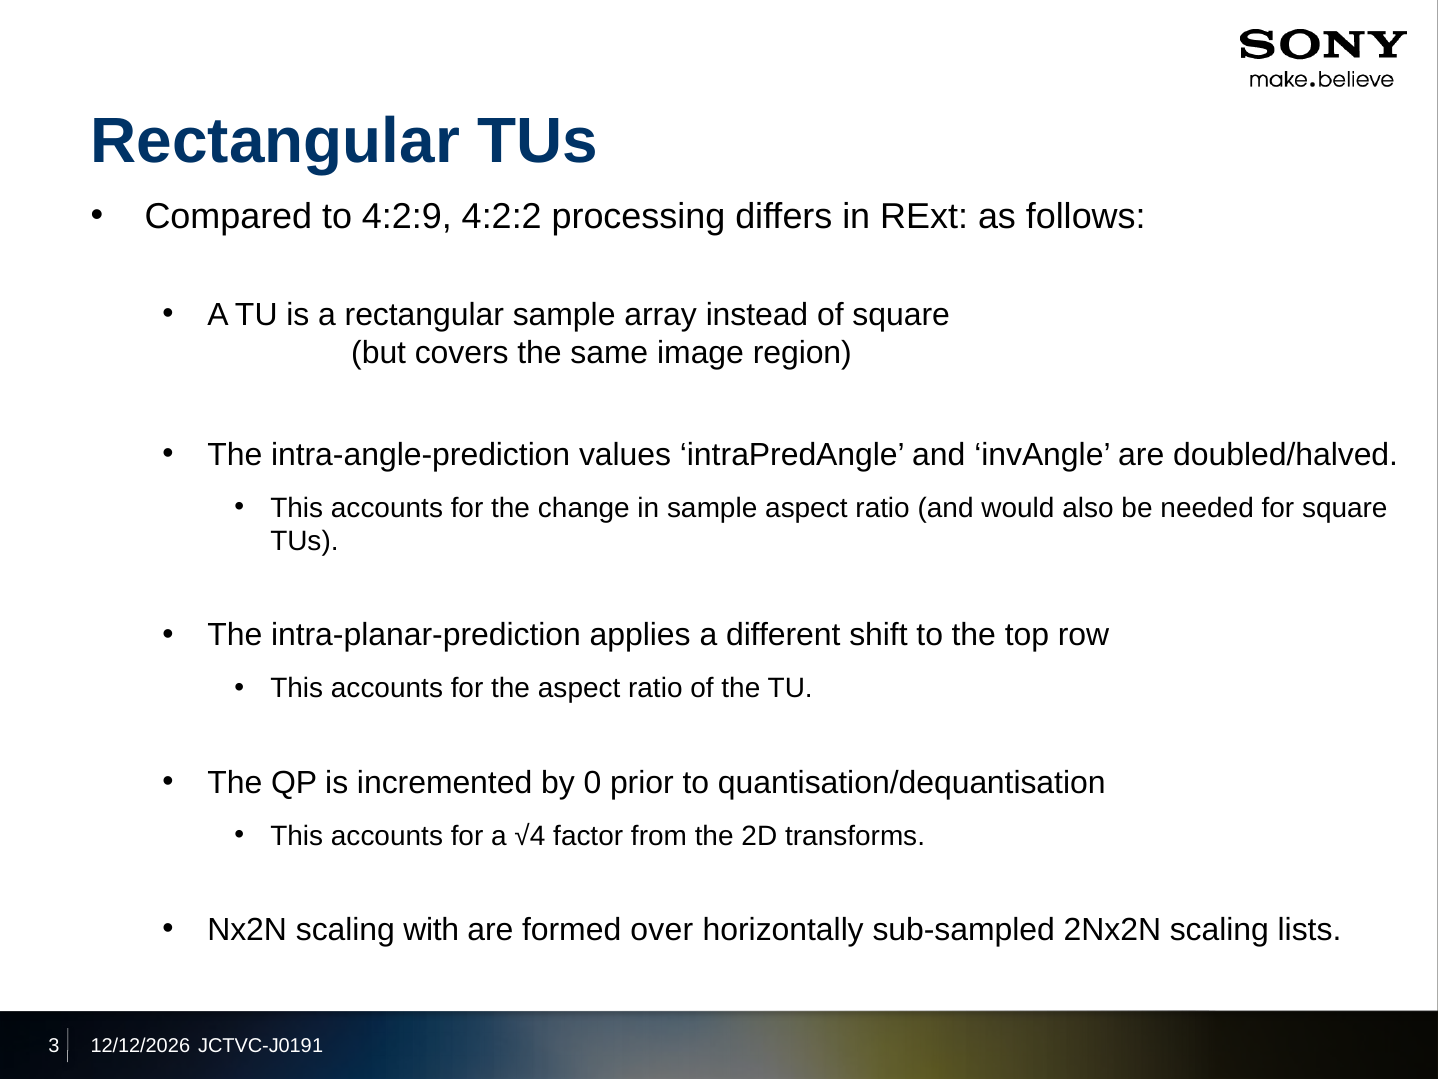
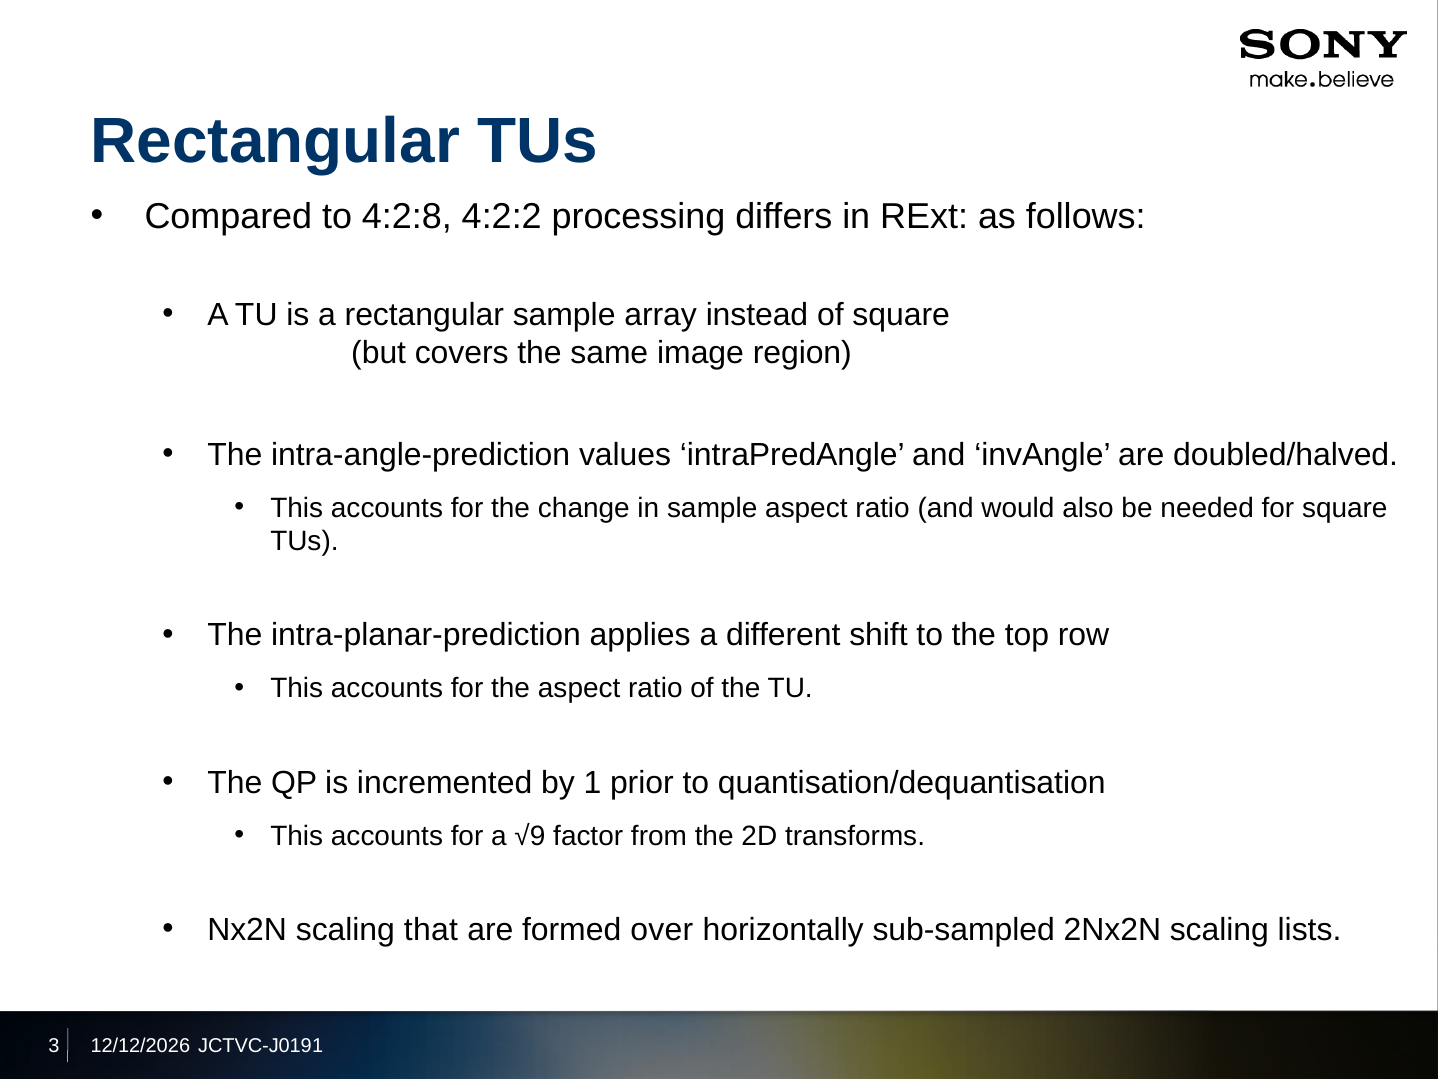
4:2:9: 4:2:9 -> 4:2:8 (407, 217)
0: 0 -> 1 (593, 782)
√4: √4 -> √9 (530, 835)
with: with -> that (431, 929)
